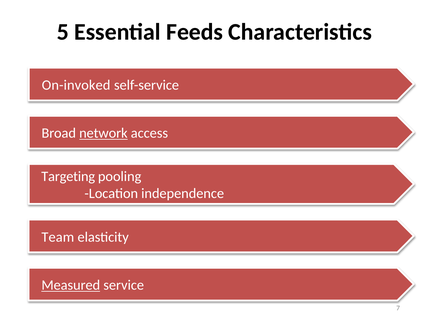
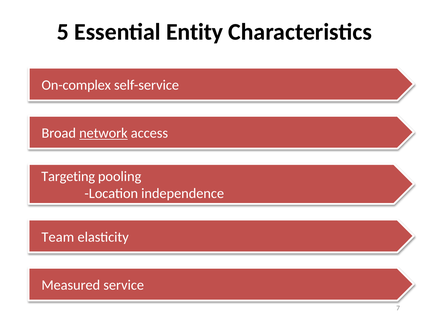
Feeds: Feeds -> Entity (195, 32)
On-invoked: On-invoked -> On-complex (76, 85)
Measured underline: present -> none (71, 285)
